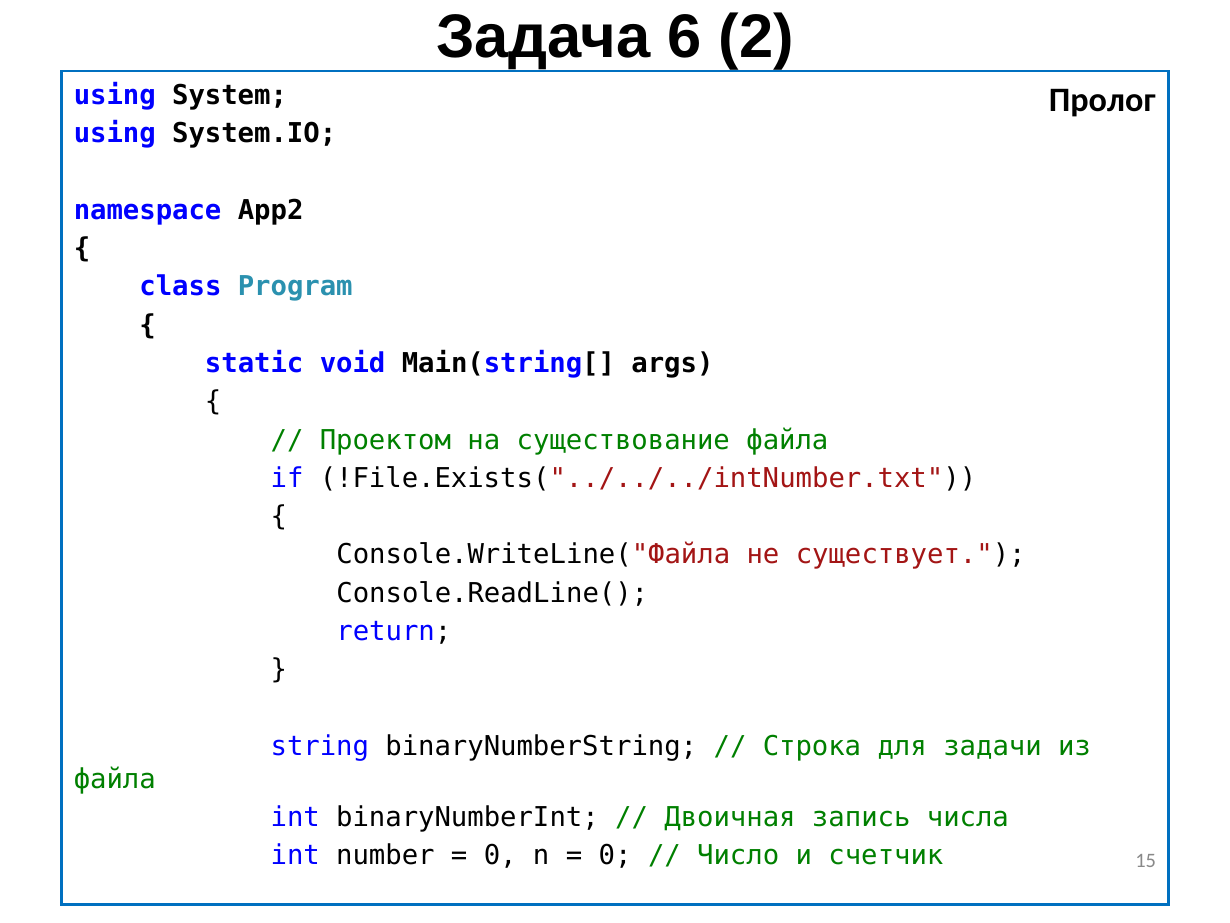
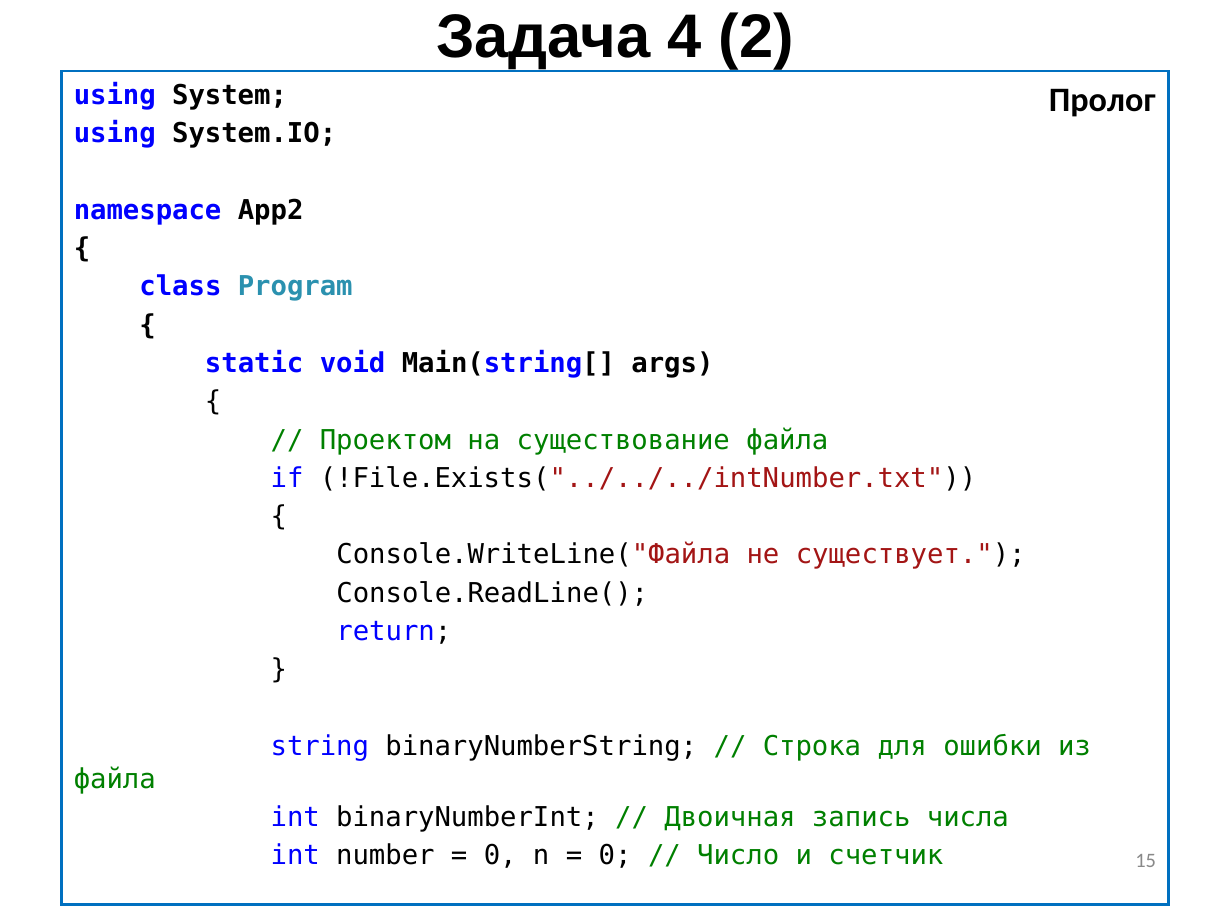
6: 6 -> 4 (684, 37)
задачи: задачи -> ошибки (993, 746)
